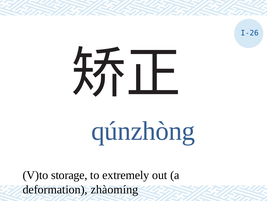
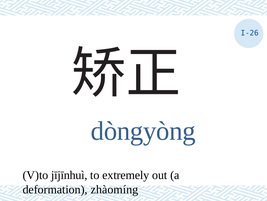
qúnzhòng: qúnzhòng -> dòngyòng (143, 130)
storage: storage -> jījīnhuì (69, 175)
